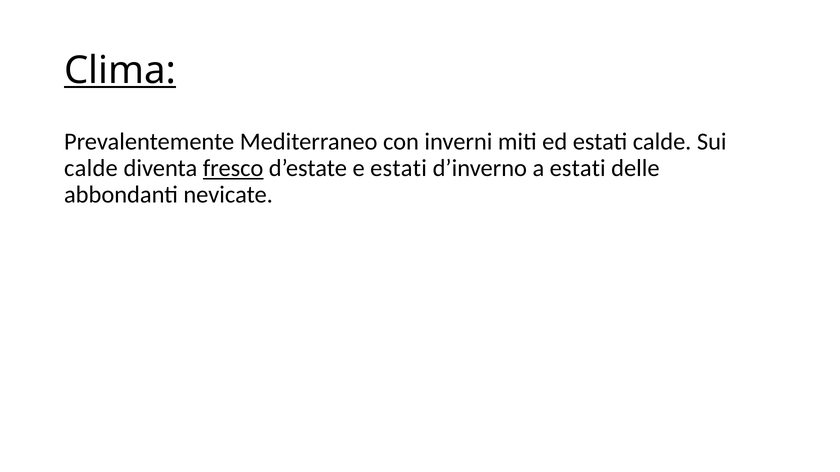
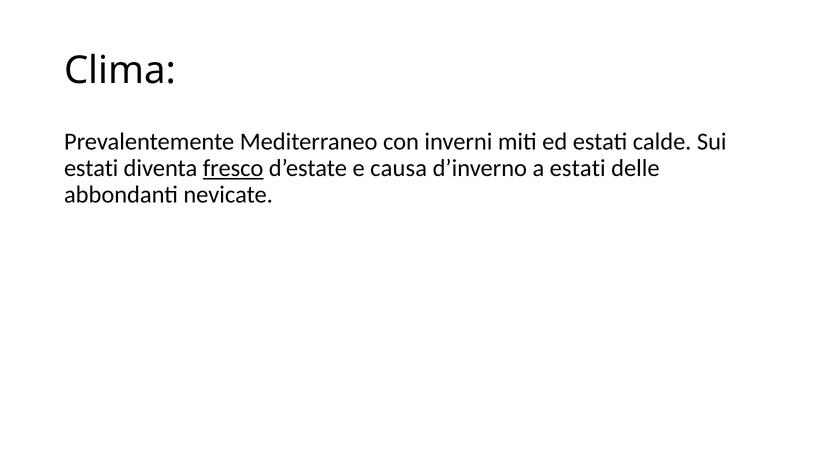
Clima underline: present -> none (120, 71)
calde: calde -> estati (91, 168)
e estati: estati -> causa (399, 168)
